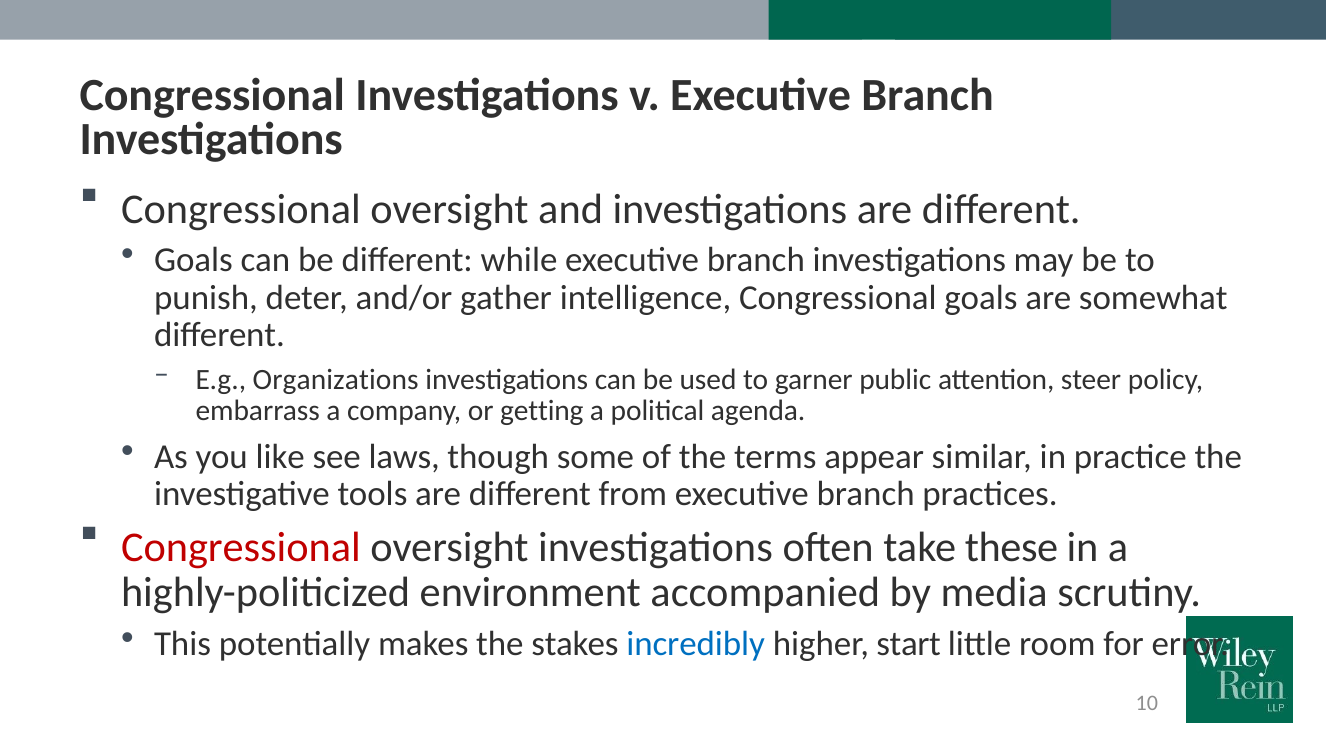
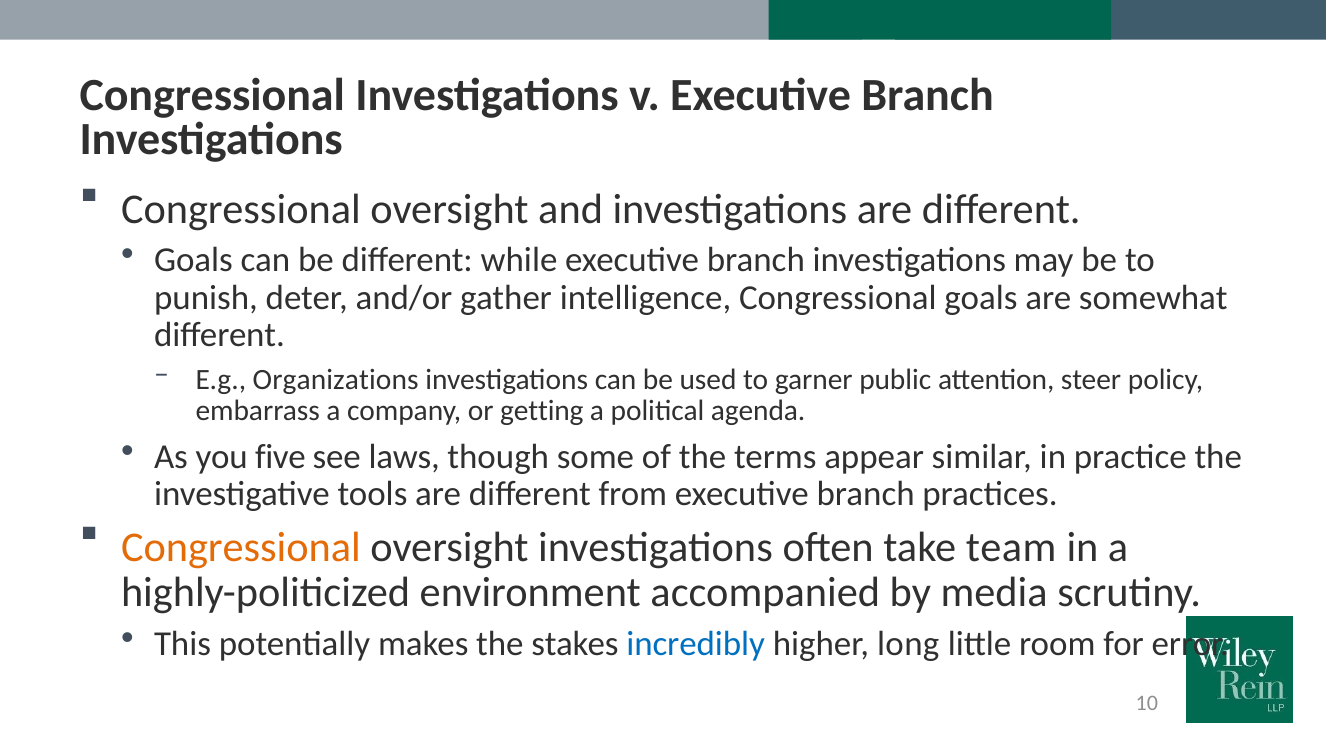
like: like -> five (280, 457)
Congressional colour: red -> orange (241, 547)
these: these -> team (1011, 547)
start: start -> long (908, 643)
